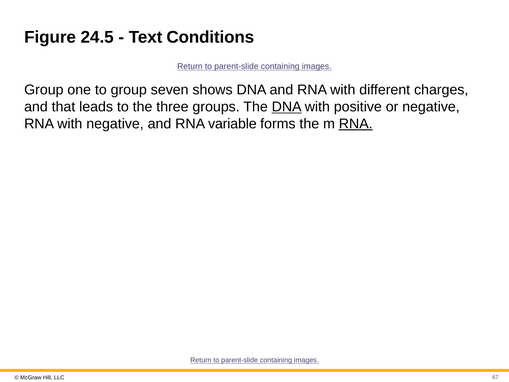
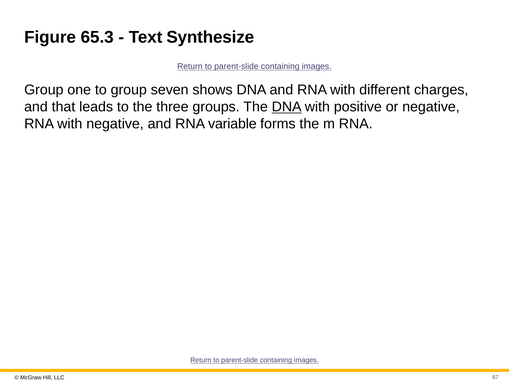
24.5: 24.5 -> 65.3 (97, 37)
Conditions: Conditions -> Synthesize (210, 37)
RNA underline: present -> none (356, 124)
